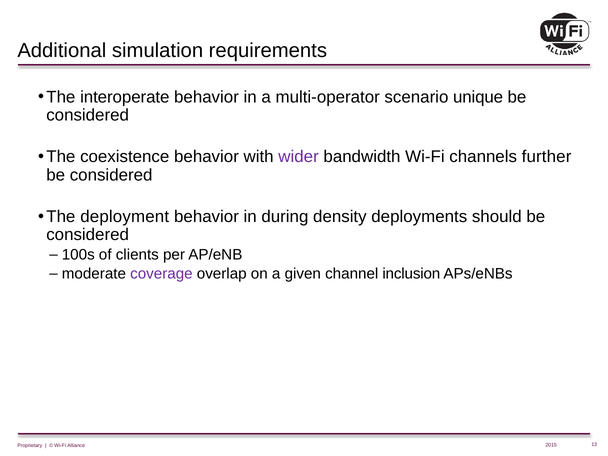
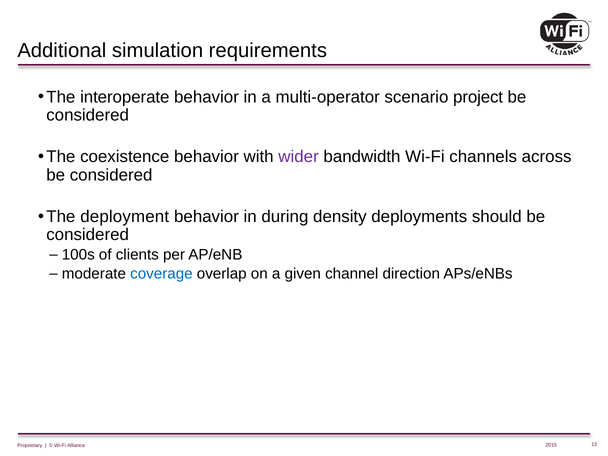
unique: unique -> project (478, 97)
further: further -> across (547, 157)
coverage colour: purple -> blue (161, 274)
inclusion: inclusion -> direction (411, 274)
